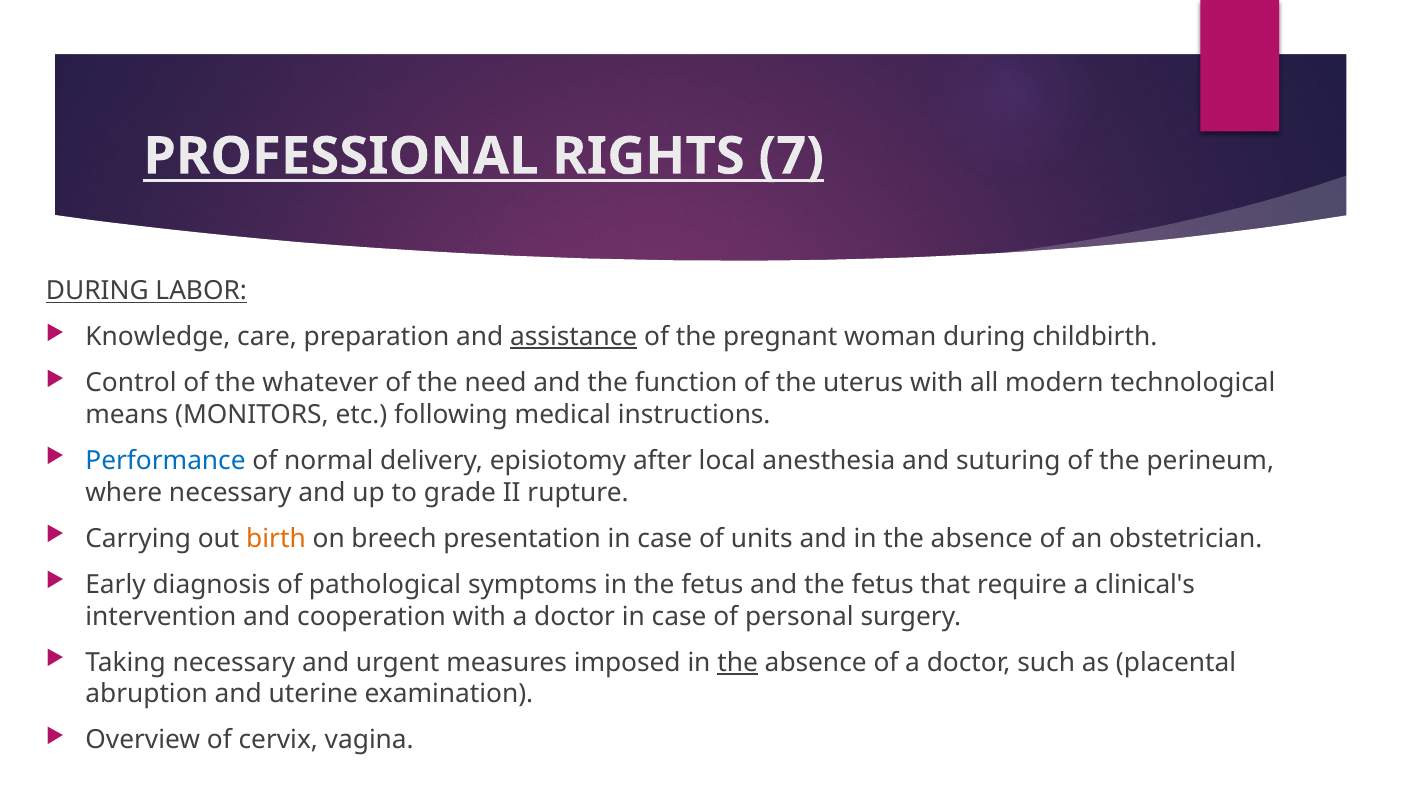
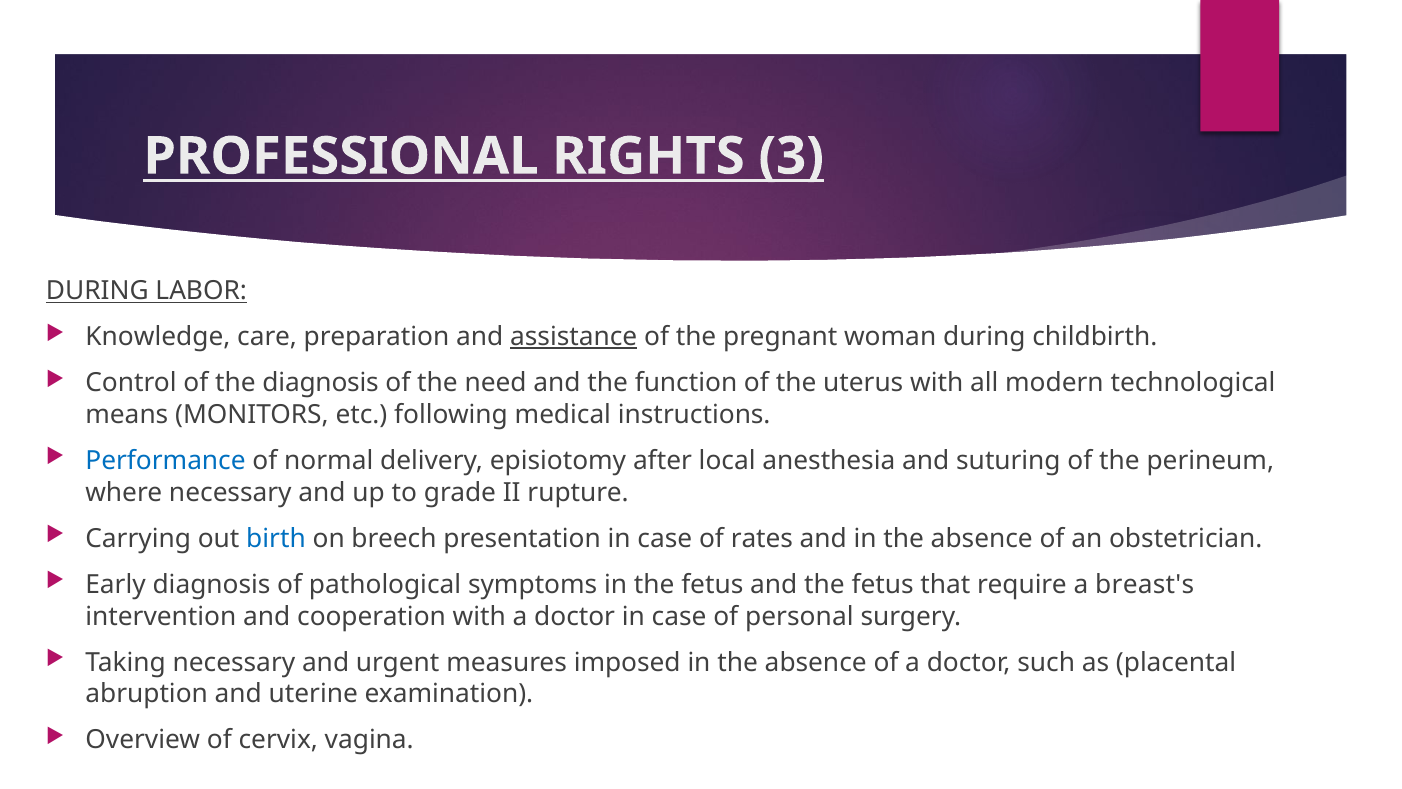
7: 7 -> 3 (791, 156)
the whatever: whatever -> diagnosis (321, 383)
birth colour: orange -> blue (276, 538)
units: units -> rates (762, 538)
clinical's: clinical's -> breast's (1145, 585)
the underline: present -> none (738, 662)
